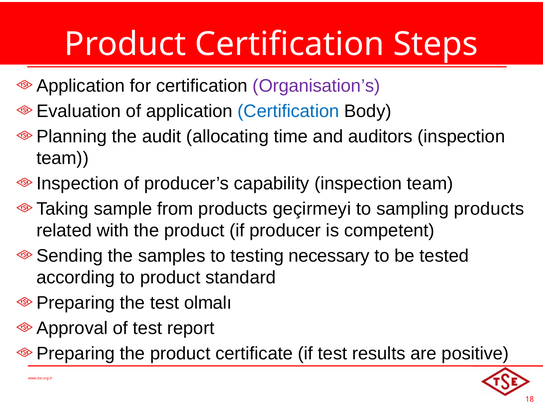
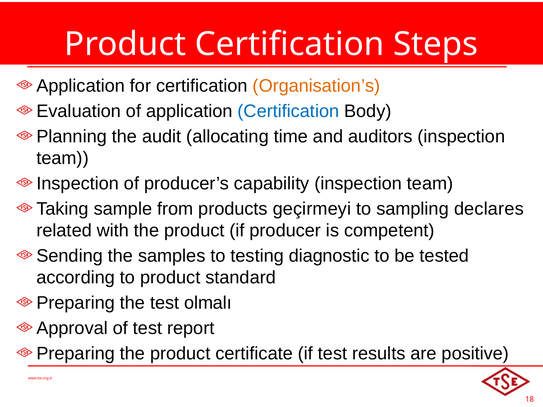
Organisation’s colour: purple -> orange (316, 86)
sampling products: products -> declares (489, 209)
necessary: necessary -> diagnostic (329, 256)
